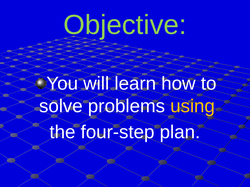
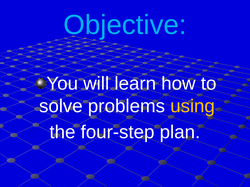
Objective colour: light green -> light blue (125, 25)
